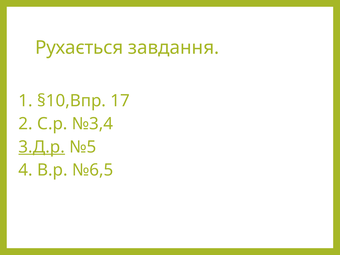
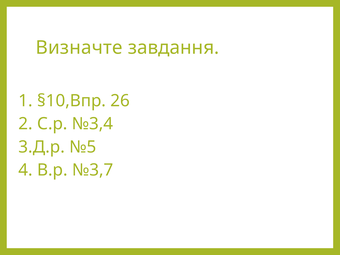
Рухається: Рухається -> Визначте (79, 48)
17: 17 -> 26 (120, 101)
3.Д.р underline: present -> none (42, 147)
№6,5: №6,5 -> №3,7 (93, 170)
